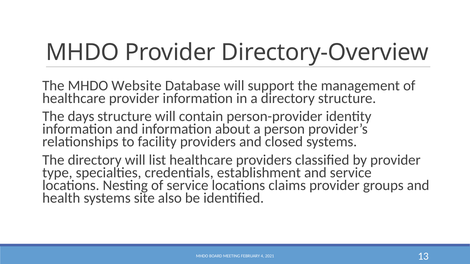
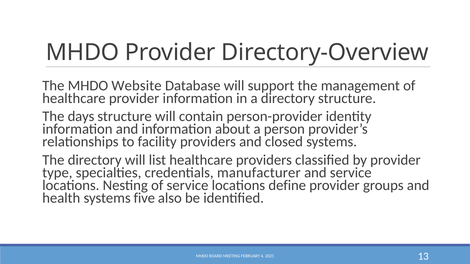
establishment: establishment -> manufacturer (259, 173)
claims: claims -> define (287, 185)
site: site -> five (144, 198)
